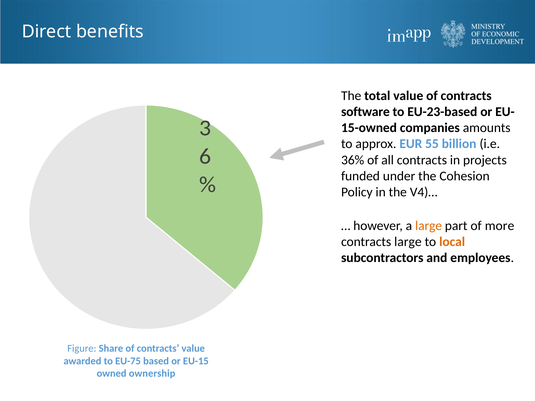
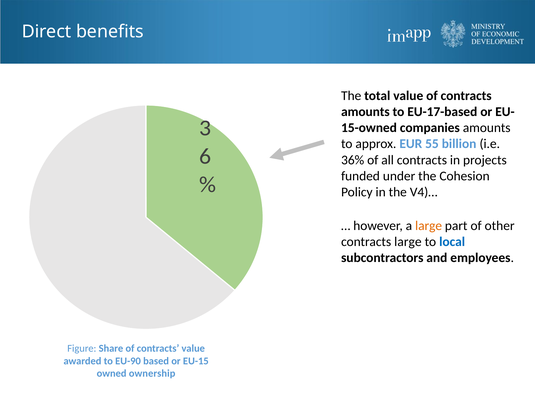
software: software -> amounts (365, 112)
EU-23-based: EU-23-based -> EU-17-based (442, 112)
more: more -> other (500, 226)
local colour: orange -> blue (452, 242)
EU-75: EU-75 -> EU-90 (128, 361)
